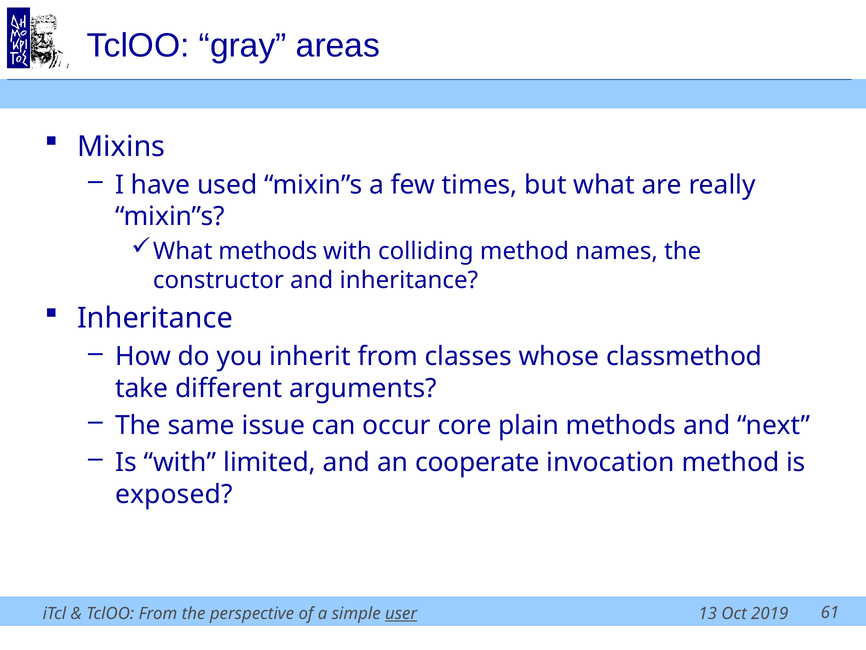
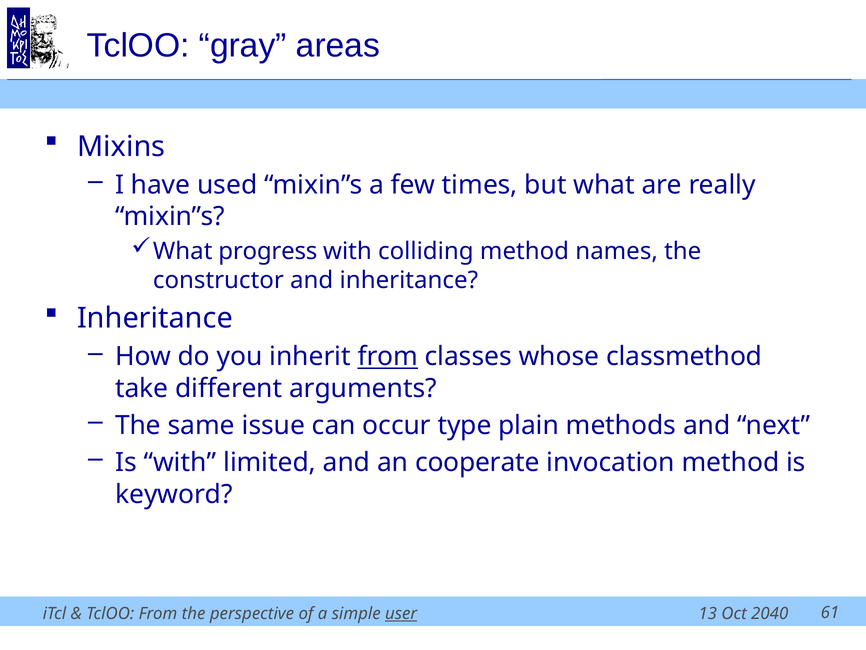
What methods: methods -> progress (268, 251)
from underline: none -> present (388, 356)
core: core -> type (465, 425)
exposed: exposed -> keyword (174, 494)
2019: 2019 -> 2040 (770, 613)
